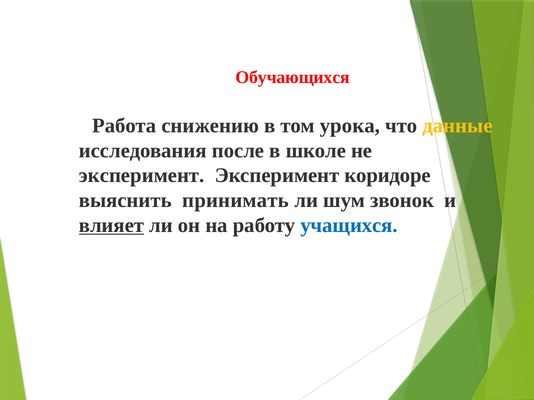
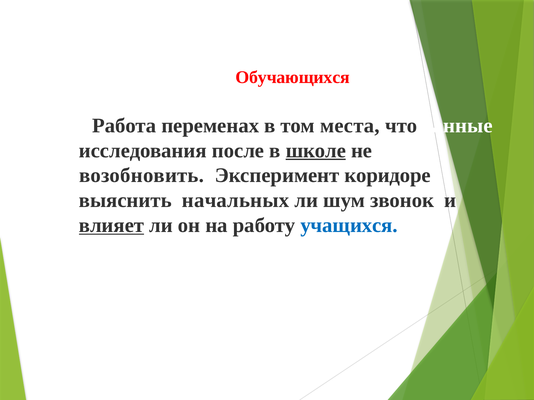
снижению: снижению -> переменах (210, 126)
урока: урока -> места (350, 126)
данные colour: yellow -> white (457, 126)
школе underline: none -> present (316, 151)
эксперимент: эксперимент -> возобновить (142, 176)
принимать: принимать -> начальных (236, 201)
